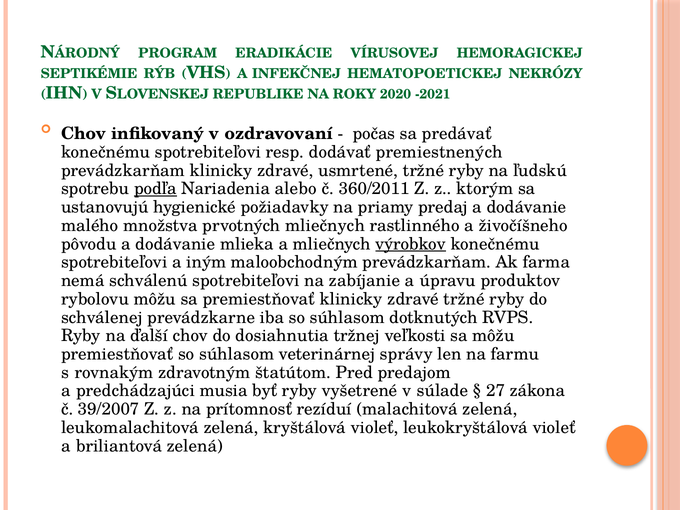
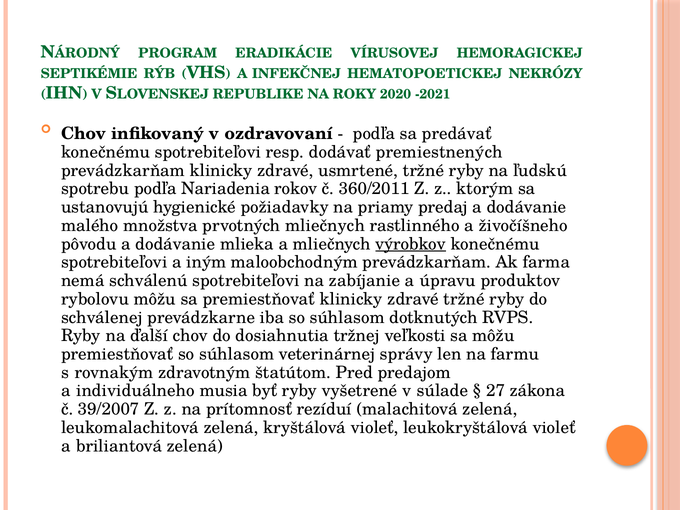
počas: počas -> podľa (374, 134)
podľa underline: present -> none (155, 189)
alebo: alebo -> rokov (296, 189)
predchádzajúci: predchádzajúci -> individuálneho (136, 391)
